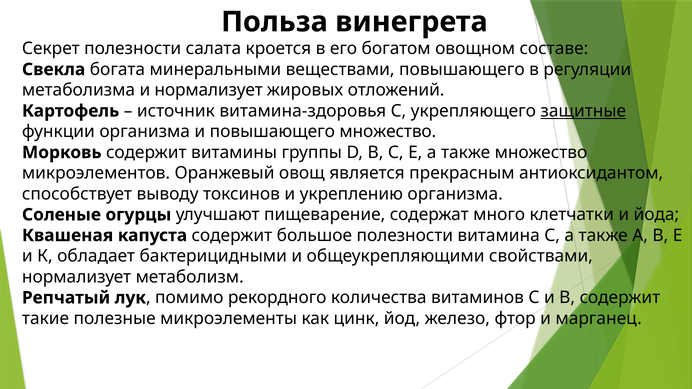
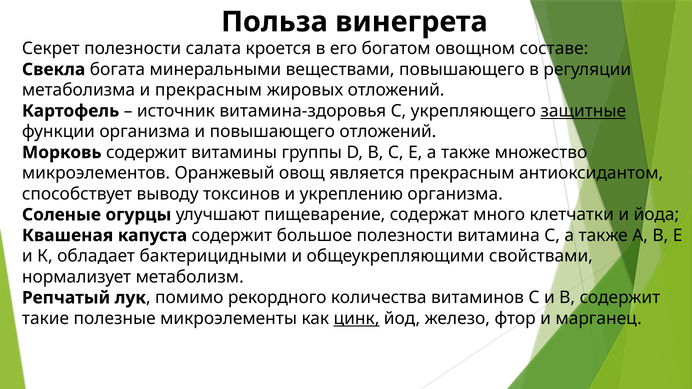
и нормализует: нормализует -> прекрасным (208, 90)
повышающего множество: множество -> отложений (388, 132)
цинк underline: none -> present (357, 319)
